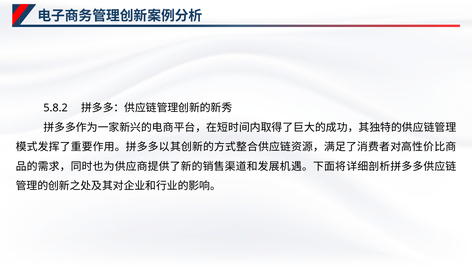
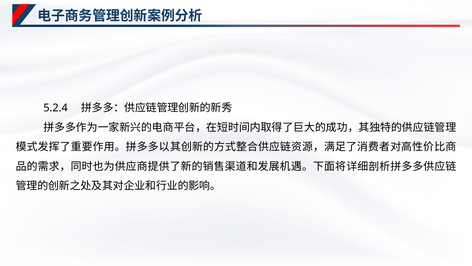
5.8.2: 5.8.2 -> 5.2.4 (56, 108)
